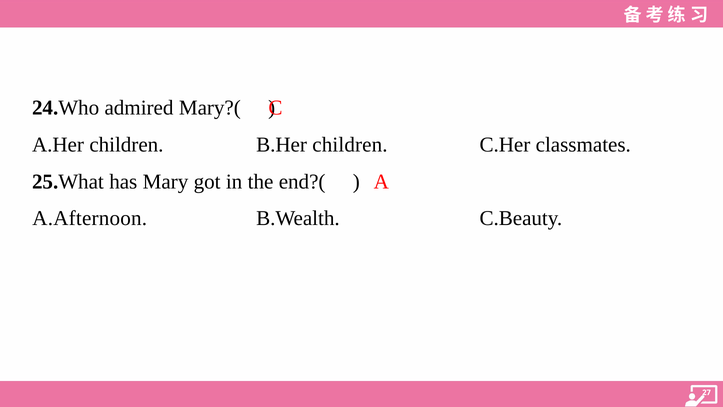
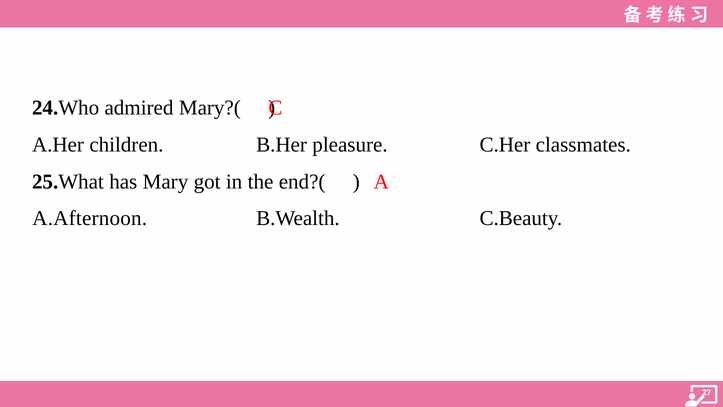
B.Her children: children -> pleasure (350, 145)
